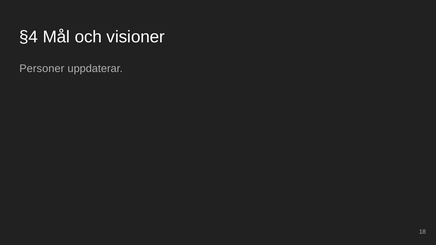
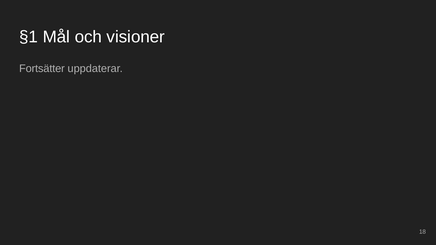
§4: §4 -> §1 (29, 37)
Personer: Personer -> Fortsätter (42, 69)
